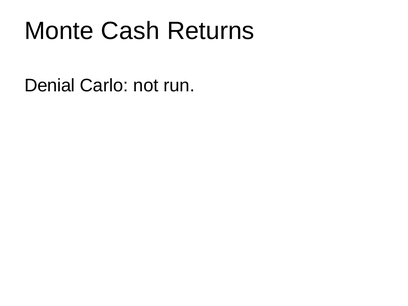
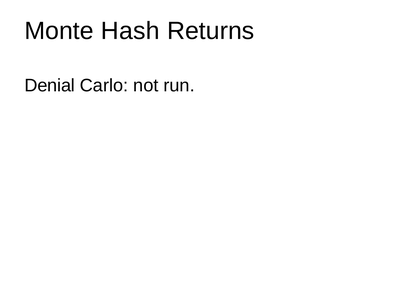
Cash: Cash -> Hash (130, 31)
